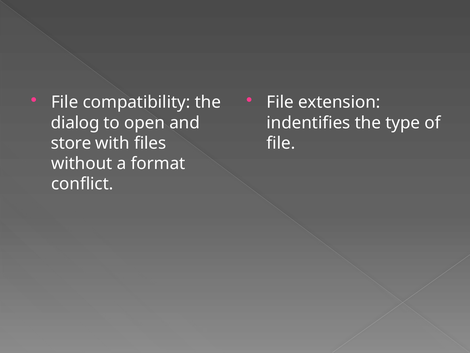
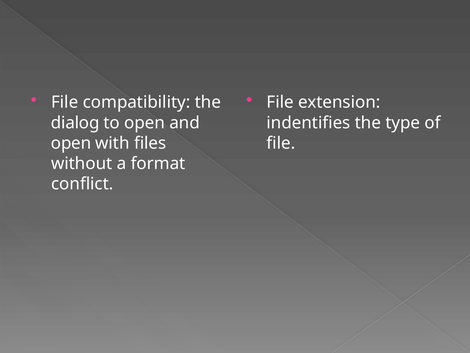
store: store -> open (71, 143)
